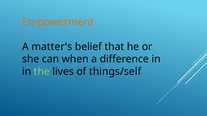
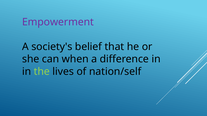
Empowerment colour: orange -> purple (58, 22)
matter's: matter's -> society's (52, 47)
things/self: things/self -> nation/self (115, 72)
